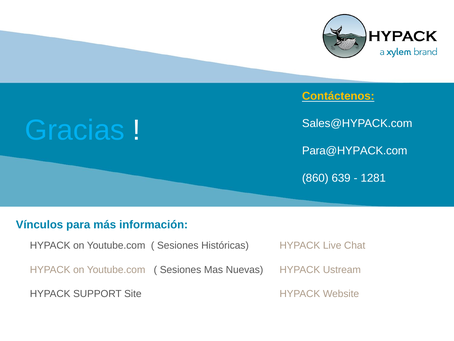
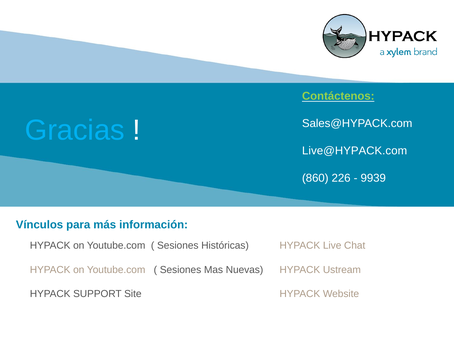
Contáctenos colour: yellow -> light green (338, 96)
Para@HYPACK.com: Para@HYPACK.com -> Live@HYPACK.com (355, 151)
639: 639 -> 226 (341, 178)
1281: 1281 -> 9939 (373, 178)
